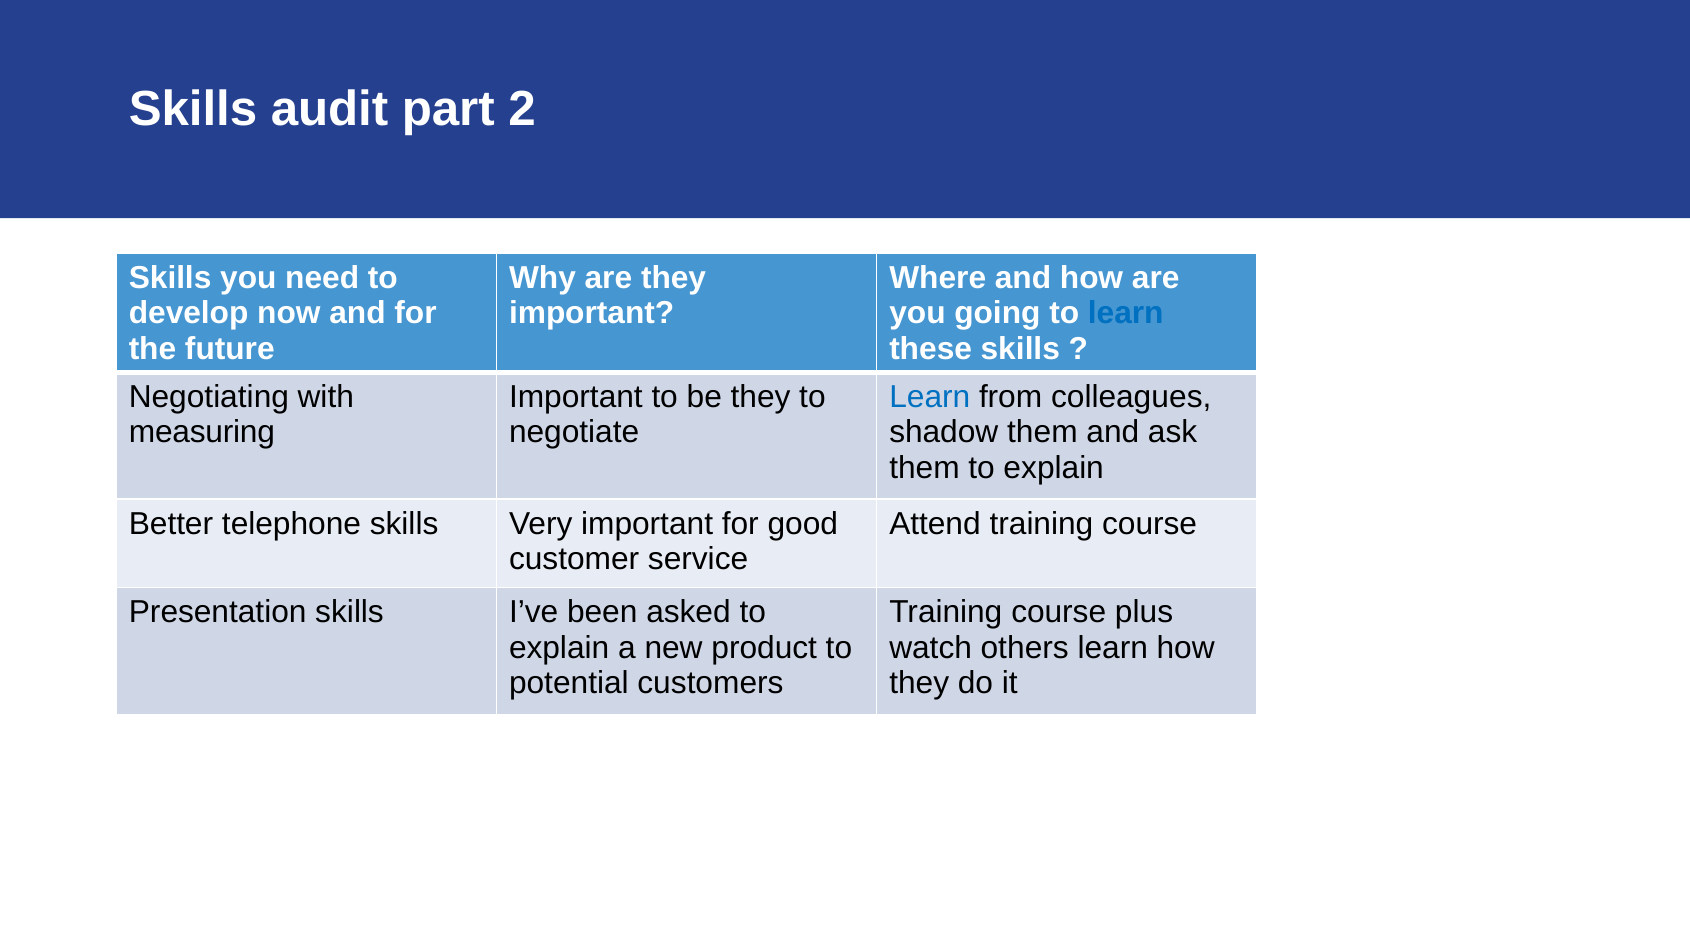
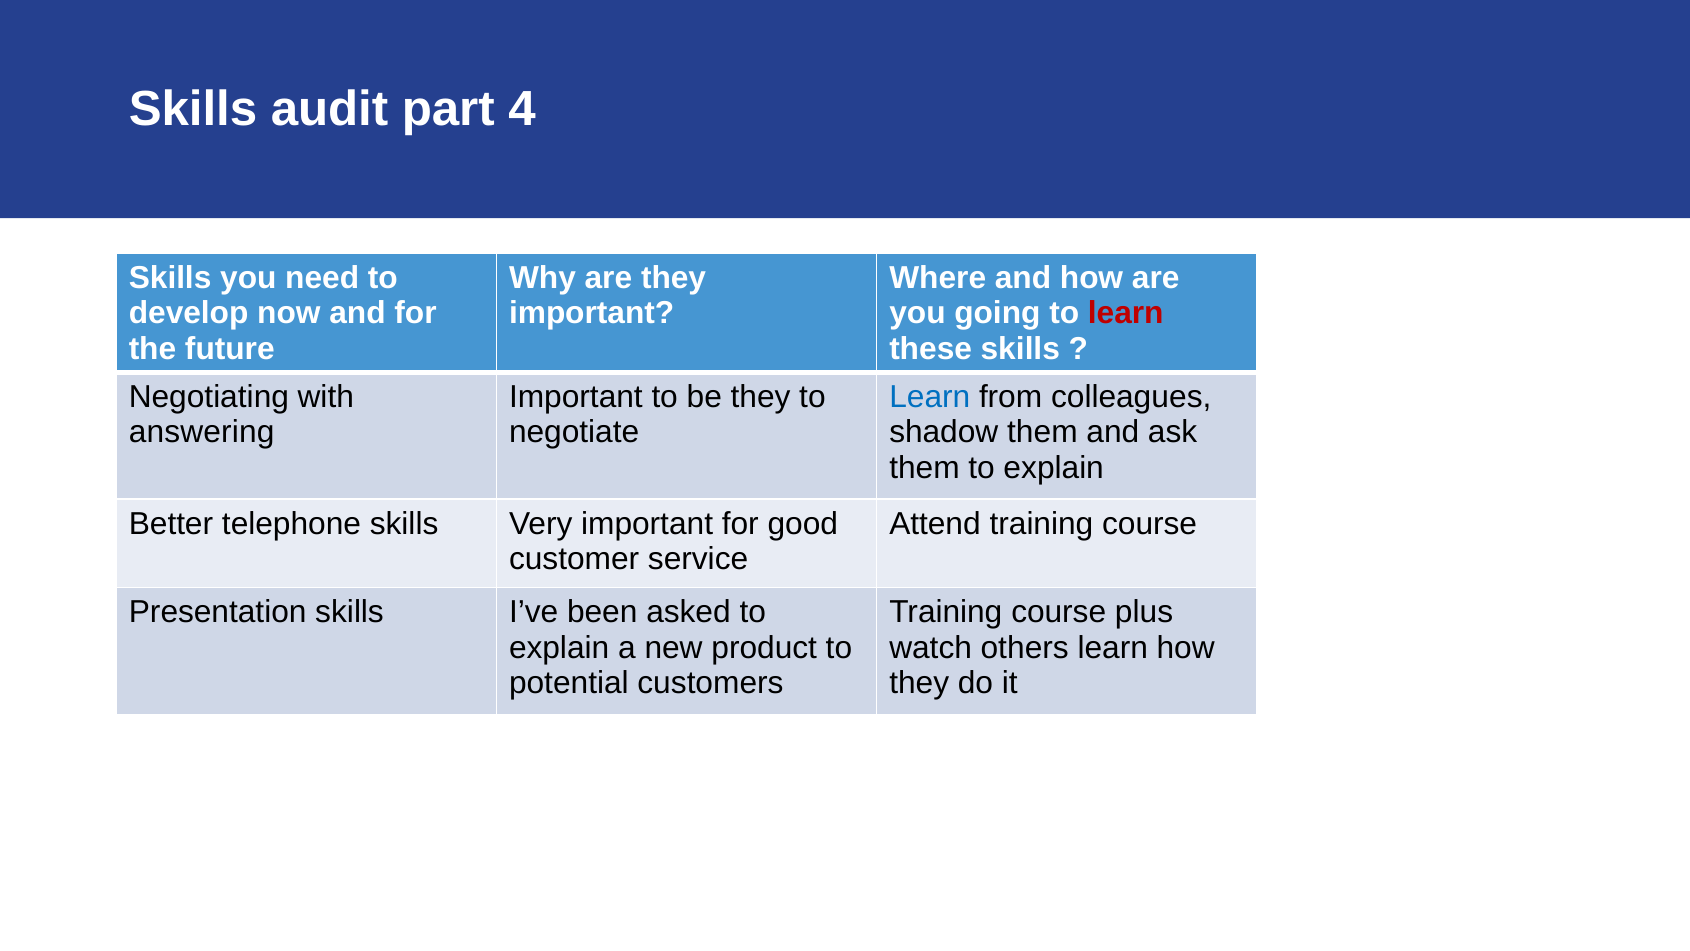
2: 2 -> 4 (522, 109)
learn colour: blue -> red (1126, 313)
measuring: measuring -> answering (202, 432)
